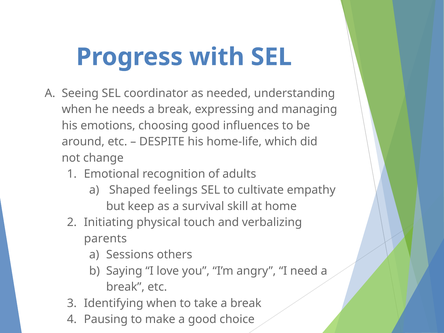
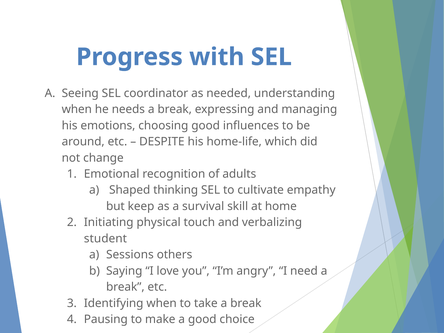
feelings: feelings -> thinking (176, 190)
parents: parents -> student (105, 239)
